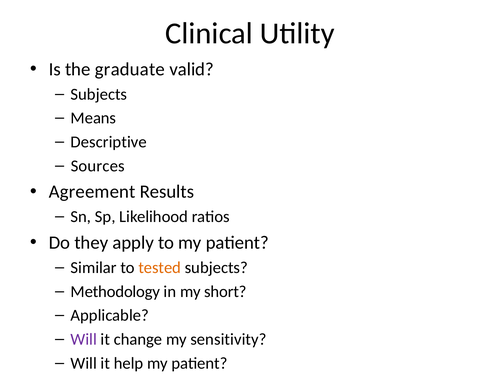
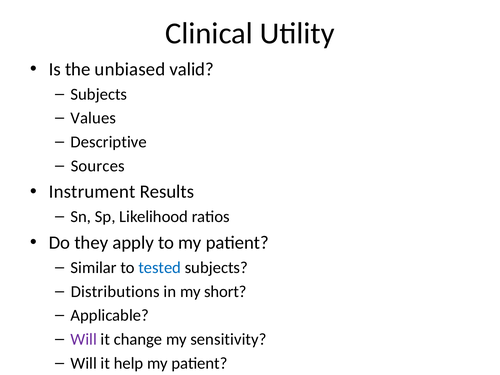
graduate: graduate -> unbiased (130, 69)
Means: Means -> Values (93, 118)
Agreement: Agreement -> Instrument (92, 192)
tested colour: orange -> blue (160, 268)
Methodology: Methodology -> Distributions (115, 292)
